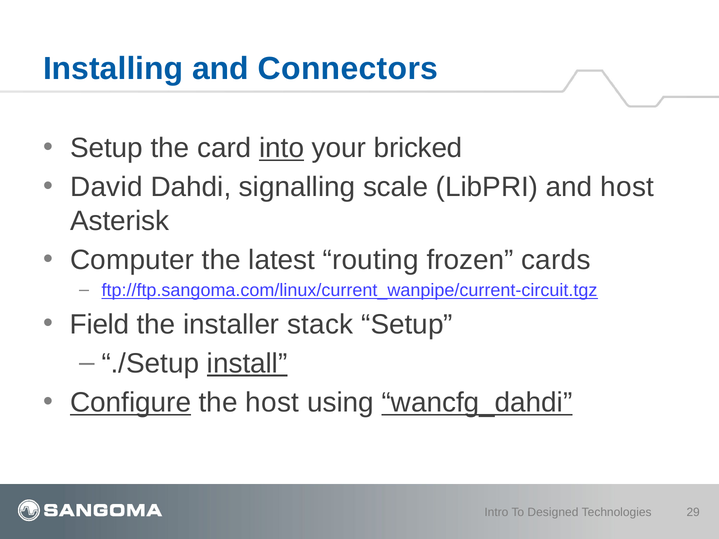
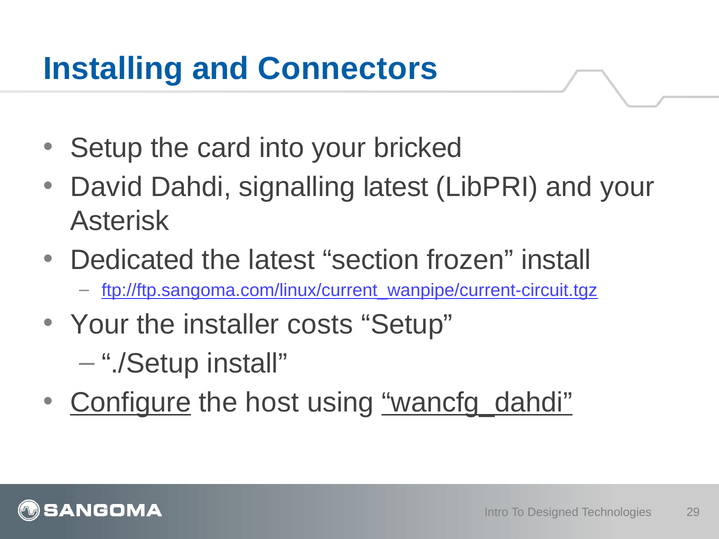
into underline: present -> none (282, 148)
signalling scale: scale -> latest (396, 187)
and host: host -> your (627, 187)
Computer: Computer -> Dedicated (132, 260)
routing: routing -> section (371, 260)
frozen cards: cards -> install (556, 260)
Field: Field -> Your (100, 324)
stack: stack -> costs (320, 324)
install underline: present -> none (247, 364)
